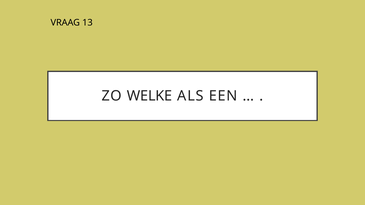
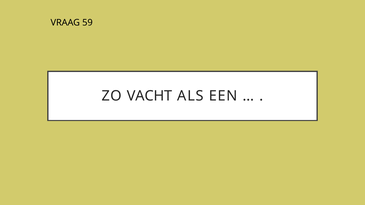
13: 13 -> 59 (87, 23)
WELKE: WELKE -> VACHT (150, 96)
